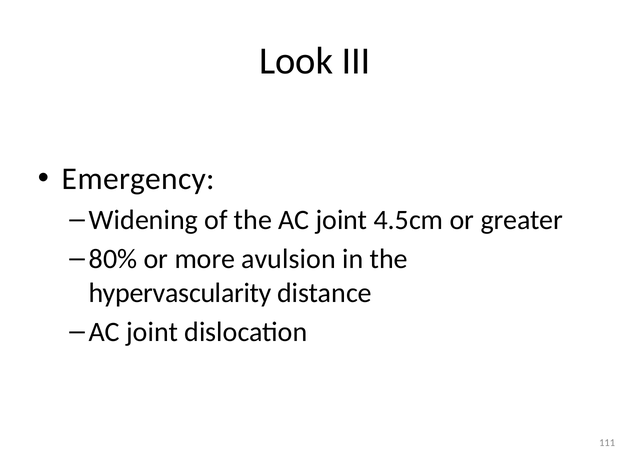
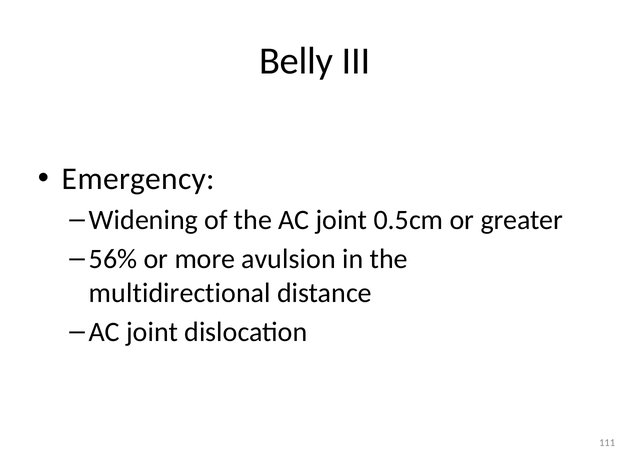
Look: Look -> Belly (296, 61)
4.5cm: 4.5cm -> 0.5cm (408, 220)
80%: 80% -> 56% (113, 259)
hypervascularity: hypervascularity -> multidirectional (180, 292)
